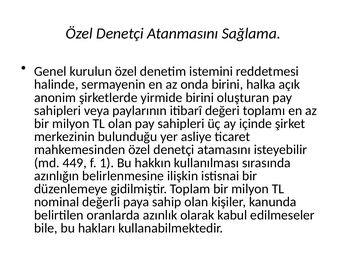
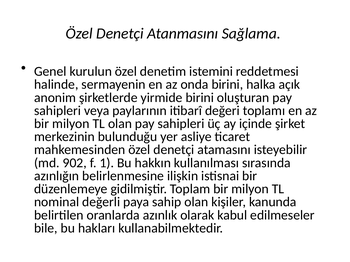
449: 449 -> 902 (75, 163)
